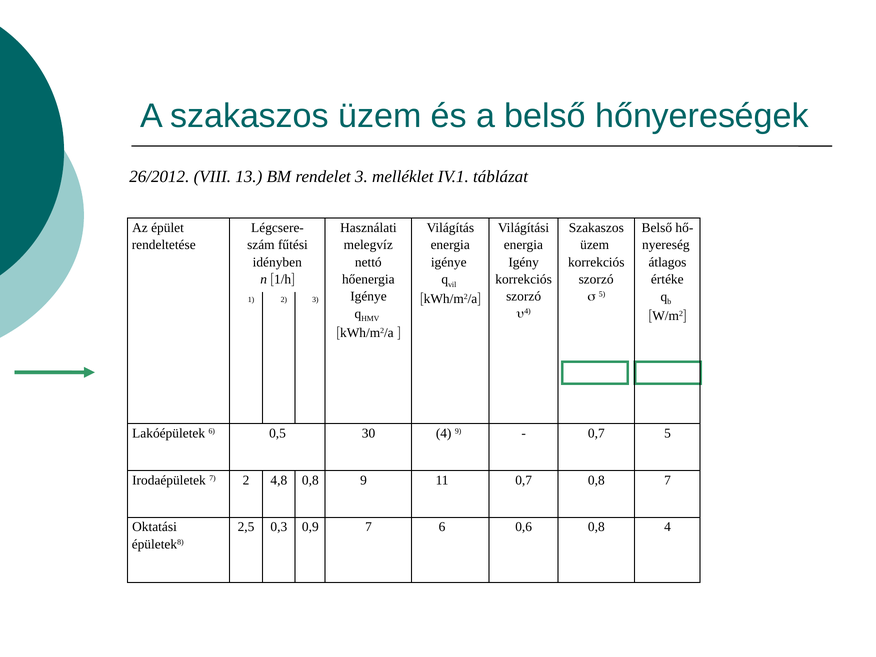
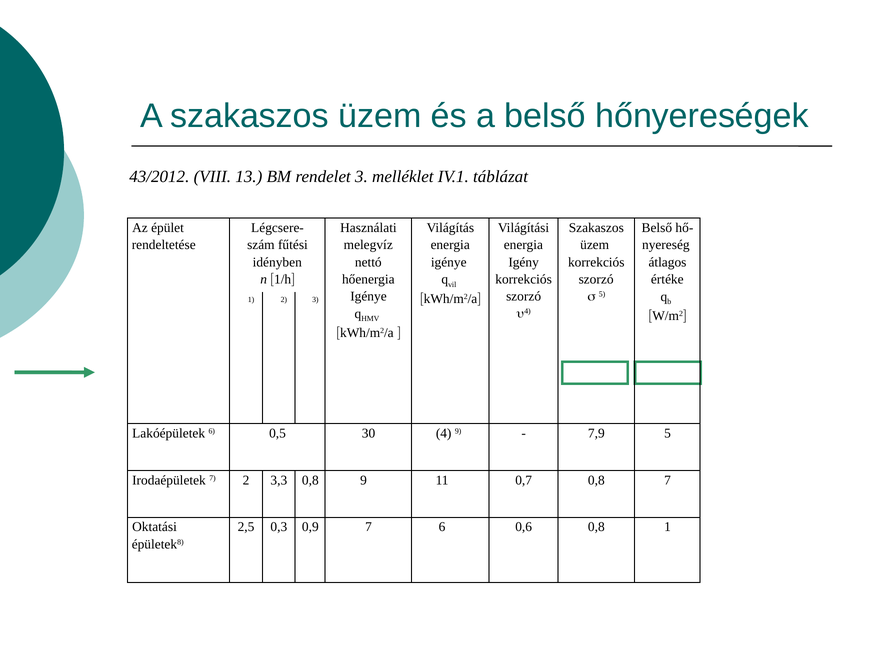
26/2012: 26/2012 -> 43/2012 (159, 177)
0,7: 0,7 -> 7,9 (596, 433)
4,8: 4,8 -> 3,3 (279, 480)
0,8 4: 4 -> 1 (668, 527)
